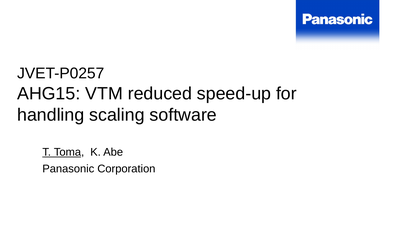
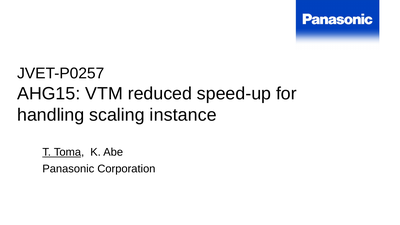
software: software -> instance (183, 115)
